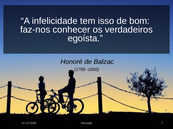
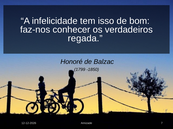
egoísta: egoísta -> regada (85, 39)
